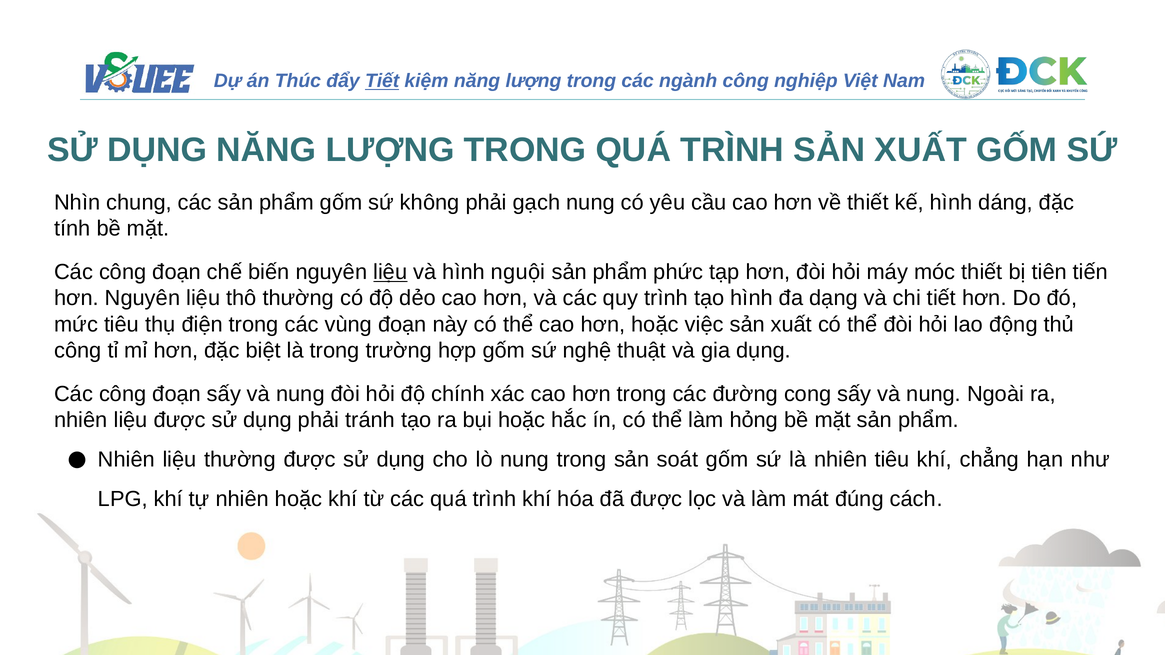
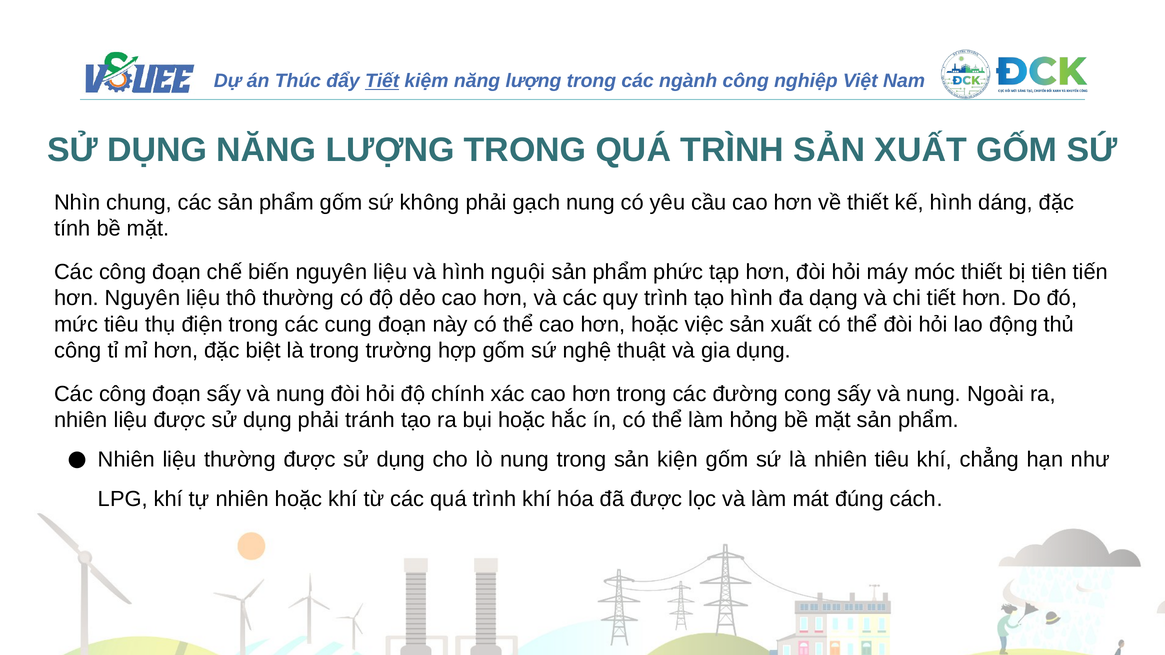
liệu underline: present -> none (390, 272)
vùng: vùng -> cung (348, 325)
soát: soát -> kiện (677, 460)
